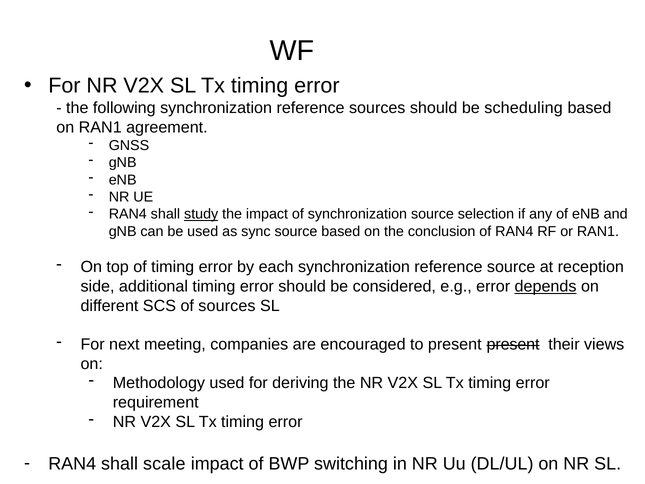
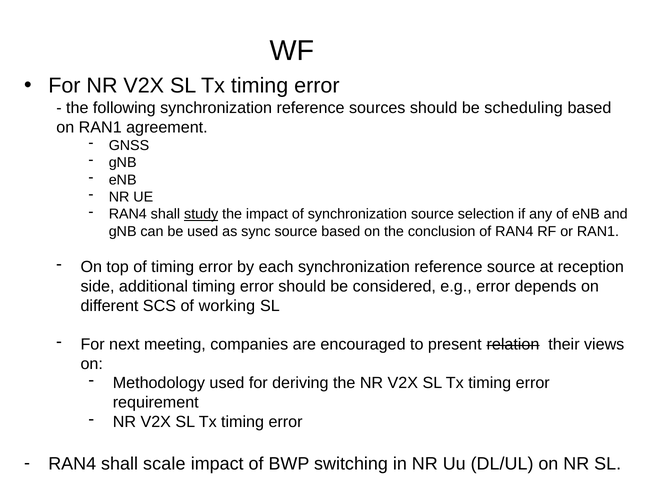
depends underline: present -> none (546, 286)
of sources: sources -> working (227, 306)
present present: present -> relation (513, 344)
